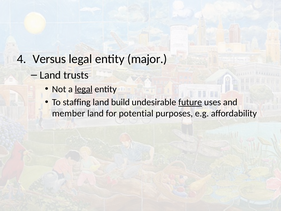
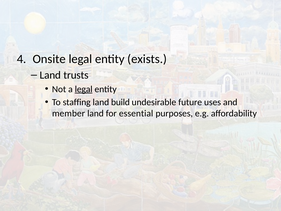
Versus: Versus -> Onsite (49, 59)
major: major -> exists (147, 59)
future underline: present -> none (190, 102)
potential: potential -> essential (136, 113)
